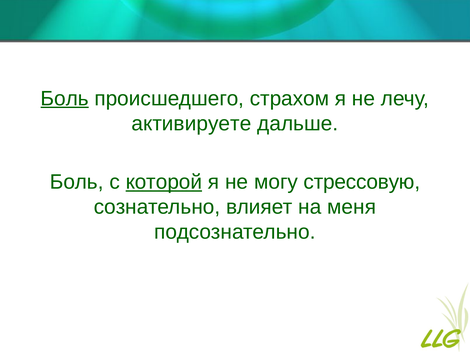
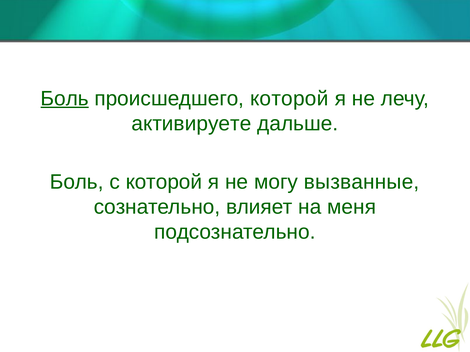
происшедшего страхом: страхом -> которой (289, 99)
которой underline: present -> none (164, 182)
стрессовую: стрессовую -> вызванные (362, 182)
